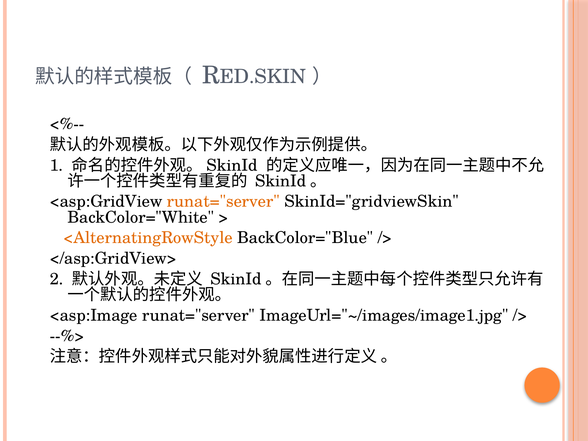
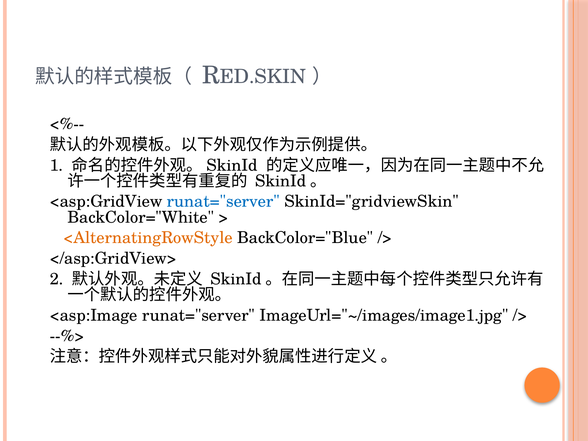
runat="server colour: orange -> blue (223, 202)
